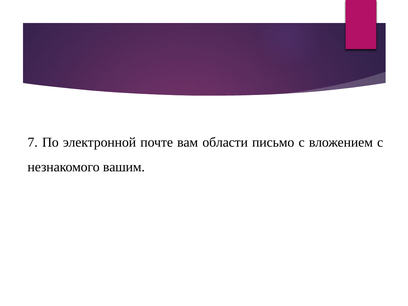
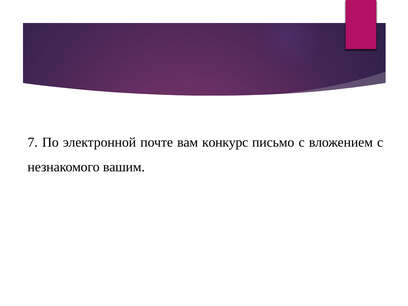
области: области -> конкурс (225, 142)
